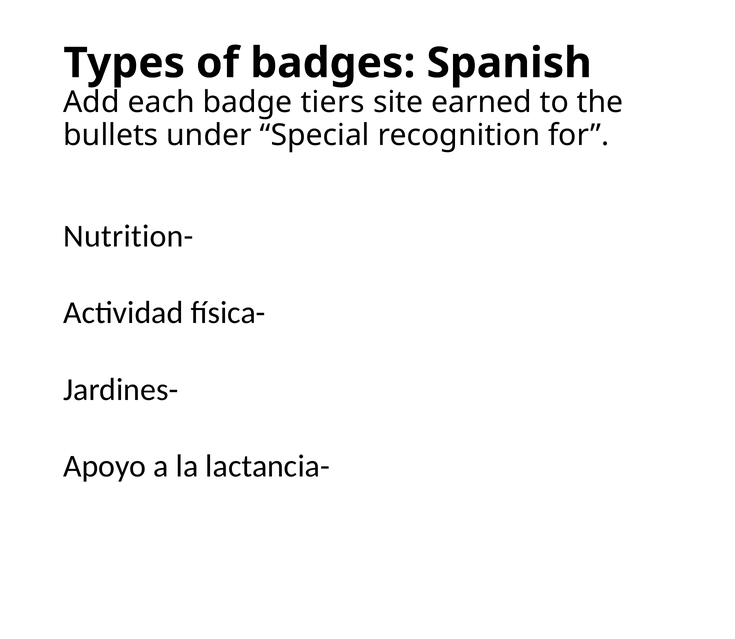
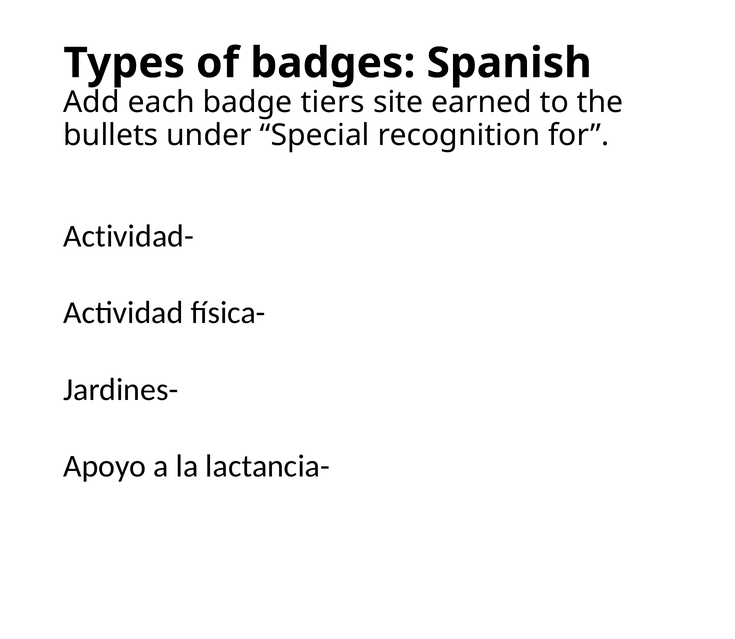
Nutrition-: Nutrition- -> Actividad- (129, 236)
